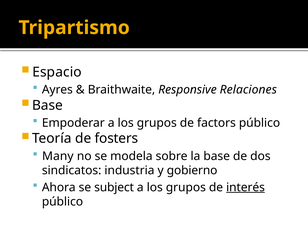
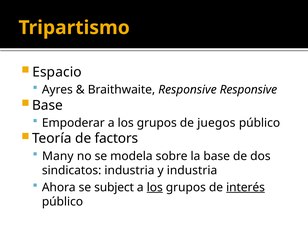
Responsive Relaciones: Relaciones -> Responsive (248, 90)
factors: factors -> juegos (216, 123)
fosters: fosters -> factors (116, 138)
y gobierno: gobierno -> industria (192, 171)
los underline: none -> present (155, 187)
